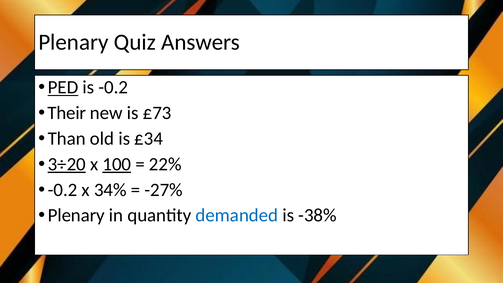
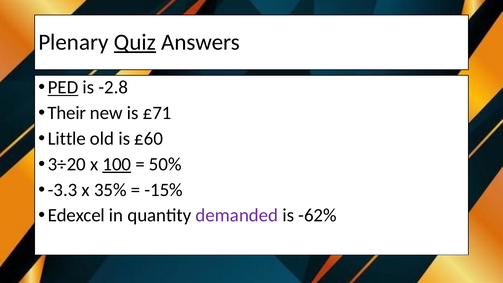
Quiz underline: none -> present (135, 42)
is -0.2: -0.2 -> -2.8 (113, 87)
£73: £73 -> £71 (157, 113)
Than: Than -> Little (67, 139)
£34: £34 -> £60 (149, 139)
3÷20 underline: present -> none (67, 164)
22%: 22% -> 50% (165, 164)
-0.2: -0.2 -> -3.3 (63, 190)
34%: 34% -> 35% (110, 190)
-27%: -27% -> -15% (164, 190)
Plenary: Plenary -> Edexcel (76, 215)
demanded colour: blue -> purple (237, 215)
-38%: -38% -> -62% (317, 215)
